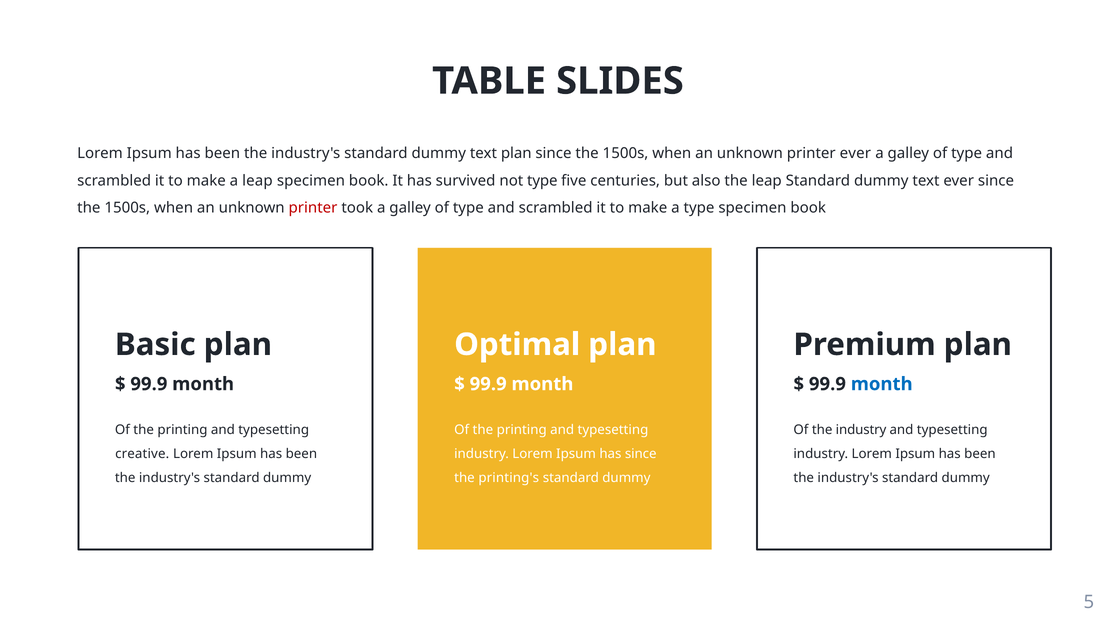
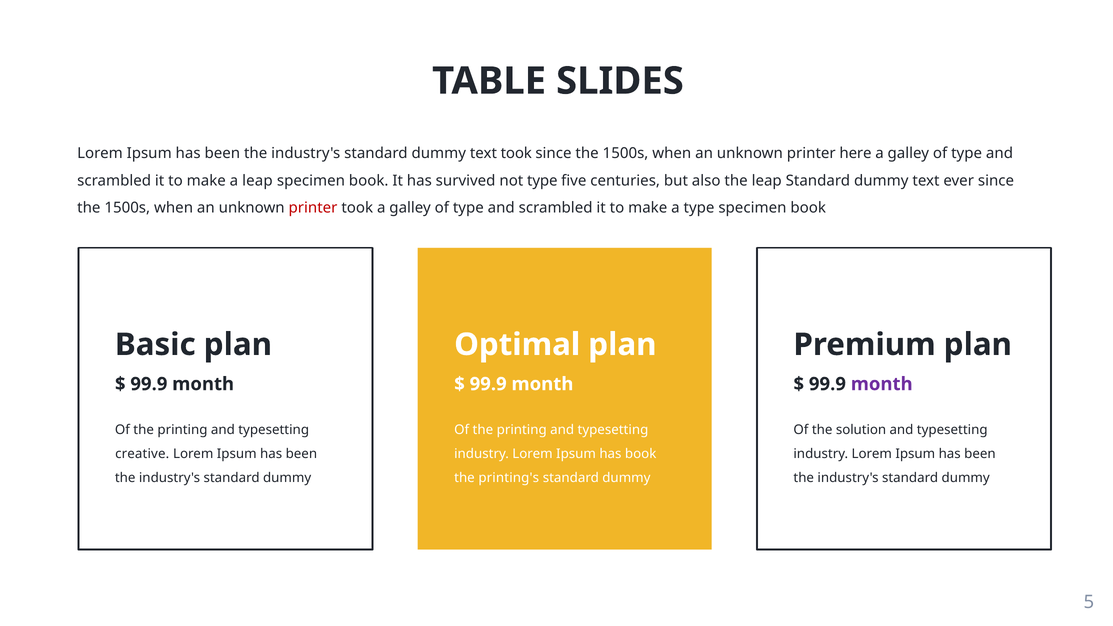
text plan: plan -> took (516, 153)
printer ever: ever -> here (856, 153)
month colour: blue -> purple (882, 384)
the industry: industry -> solution (861, 430)
has since: since -> book (641, 454)
